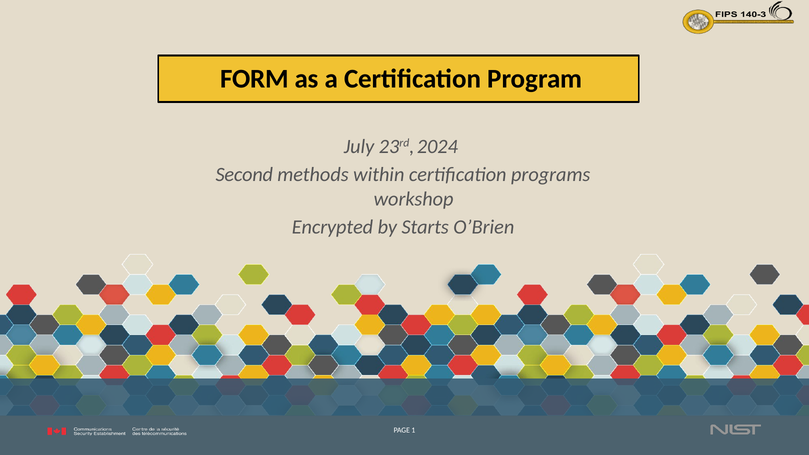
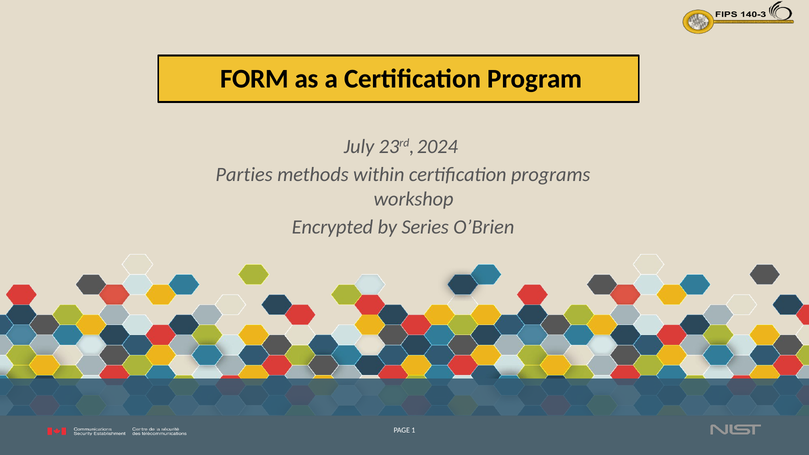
Second: Second -> Parties (244, 175)
Starts: Starts -> Series (425, 227)
